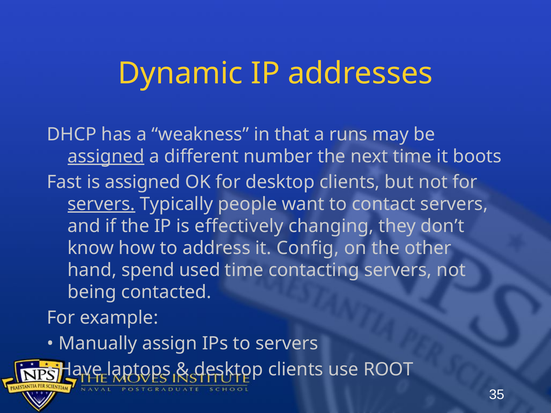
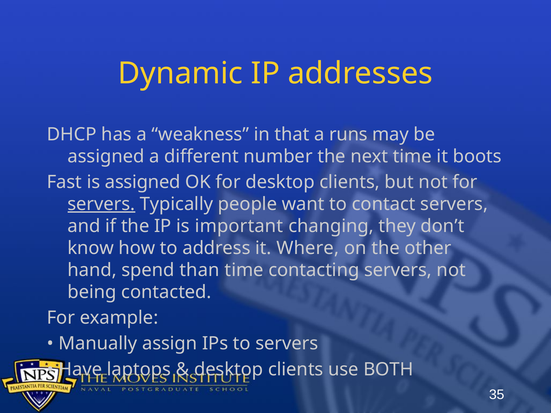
assigned underline: present -> none (106, 156)
effectively: effectively -> important (239, 226)
Config: Config -> Where (308, 248)
used: used -> than (200, 270)
ROOT: ROOT -> BOTH (388, 370)
